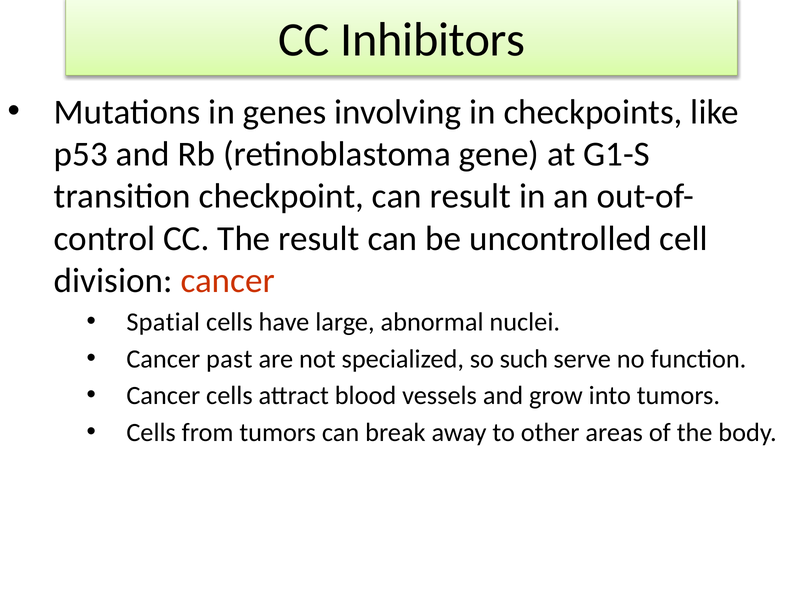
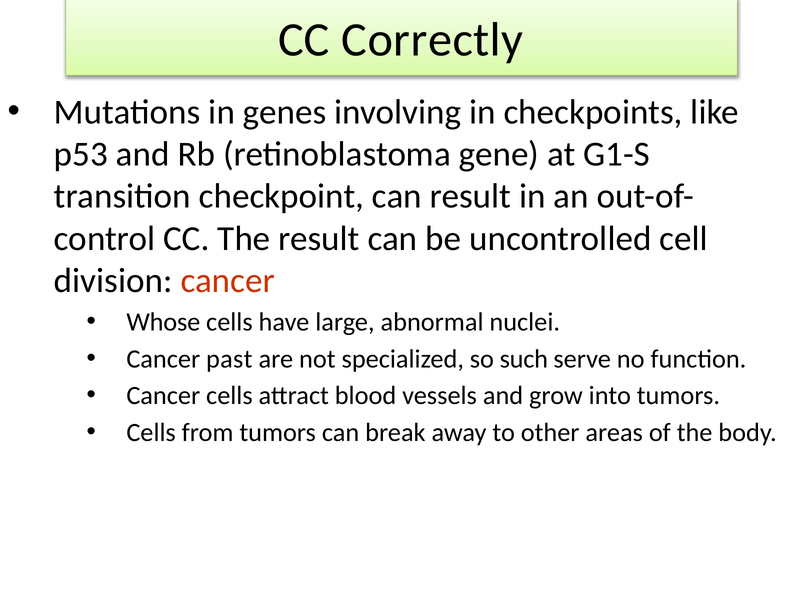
Inhibitors: Inhibitors -> Correctly (432, 40)
Spatial: Spatial -> Whose (163, 322)
